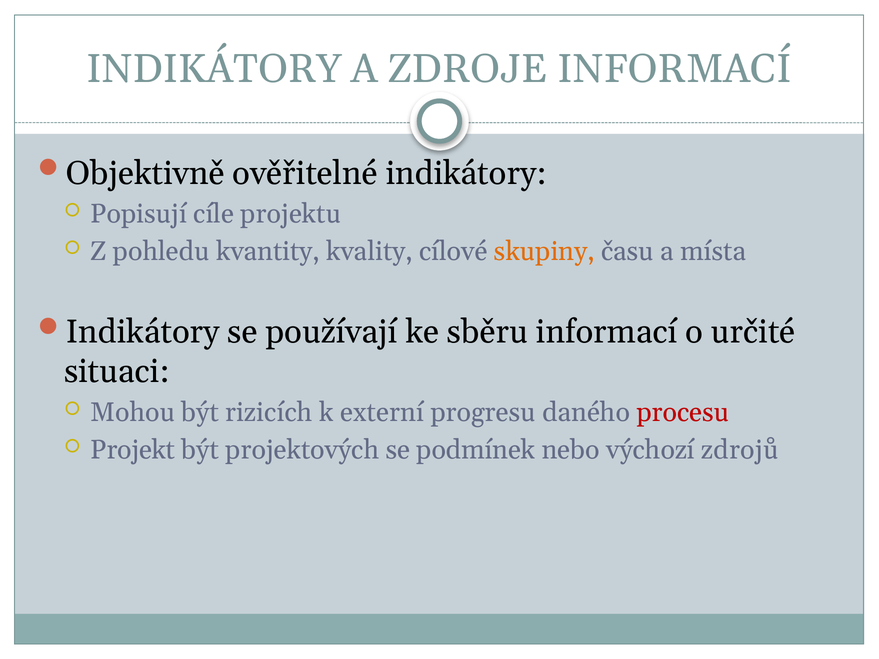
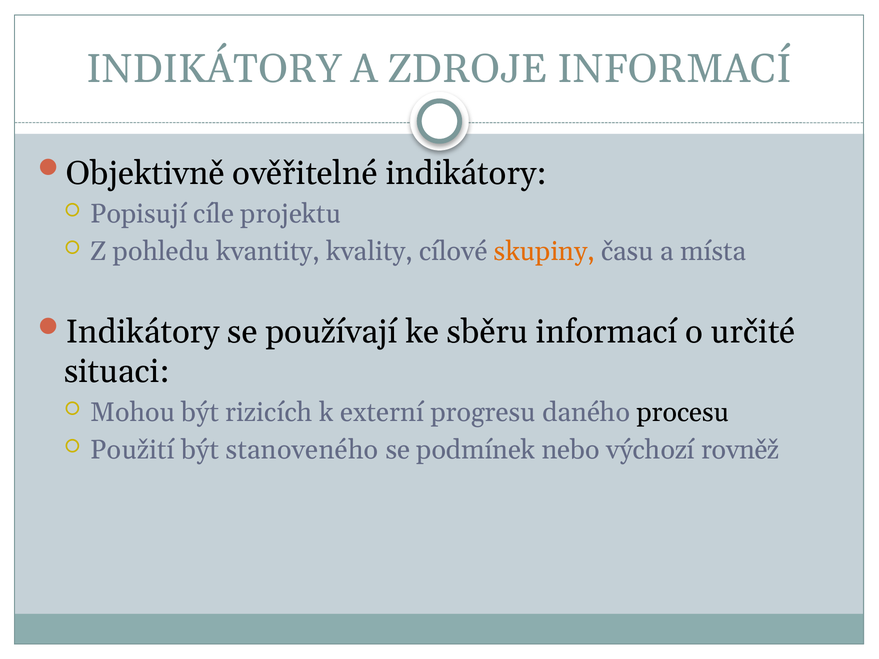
procesu colour: red -> black (683, 413)
Projekt: Projekt -> Použití (133, 450)
projektových: projektových -> stanoveného (302, 450)
zdrojů: zdrojů -> rovněž (740, 450)
